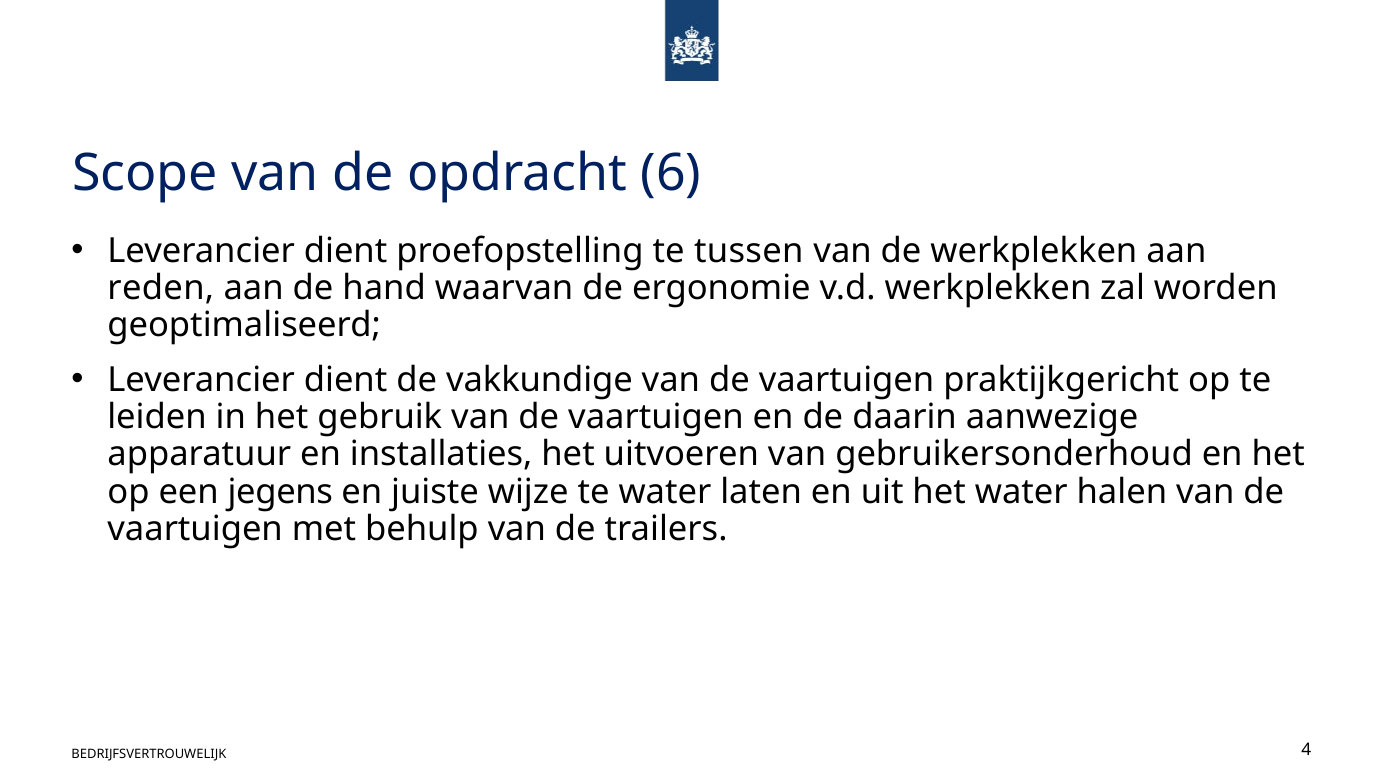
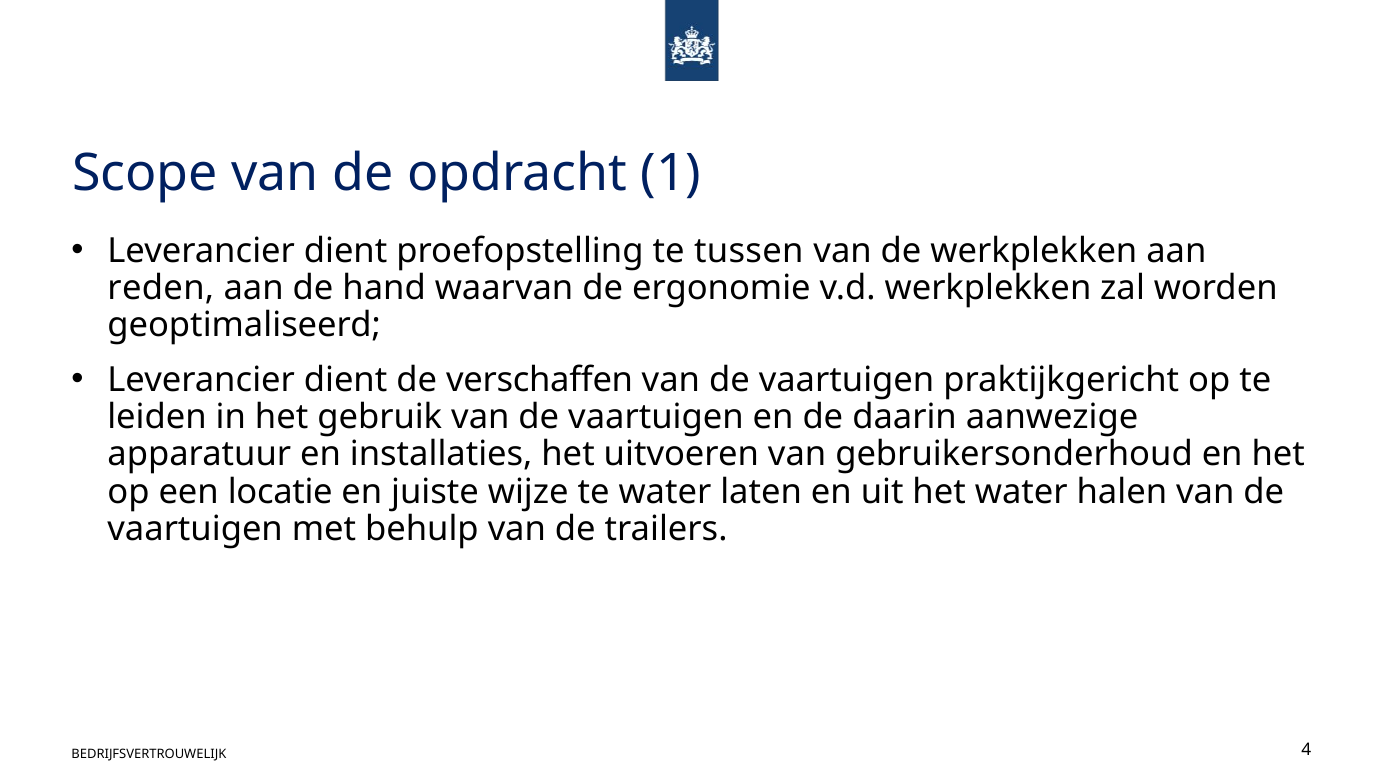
6: 6 -> 1 (671, 173)
vakkundige: vakkundige -> verschaffen (540, 380)
jegens: jegens -> locatie (280, 492)
